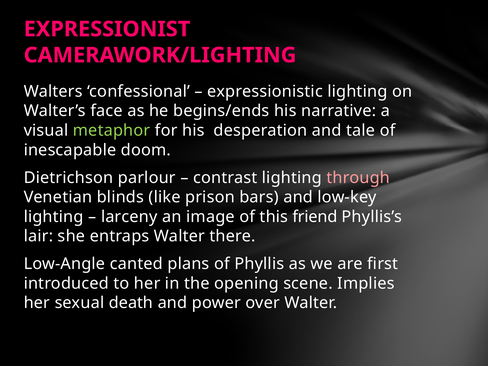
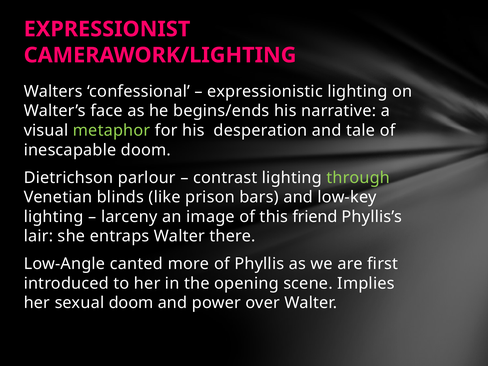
through colour: pink -> light green (358, 178)
plans: plans -> more (188, 264)
sexual death: death -> doom (131, 303)
